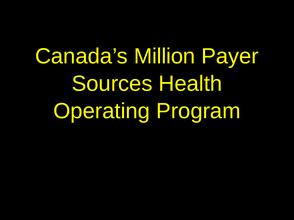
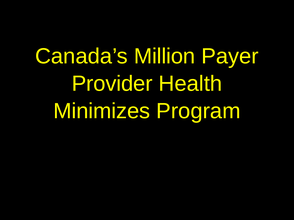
Sources: Sources -> Provider (112, 84)
Operating: Operating -> Minimizes (102, 111)
